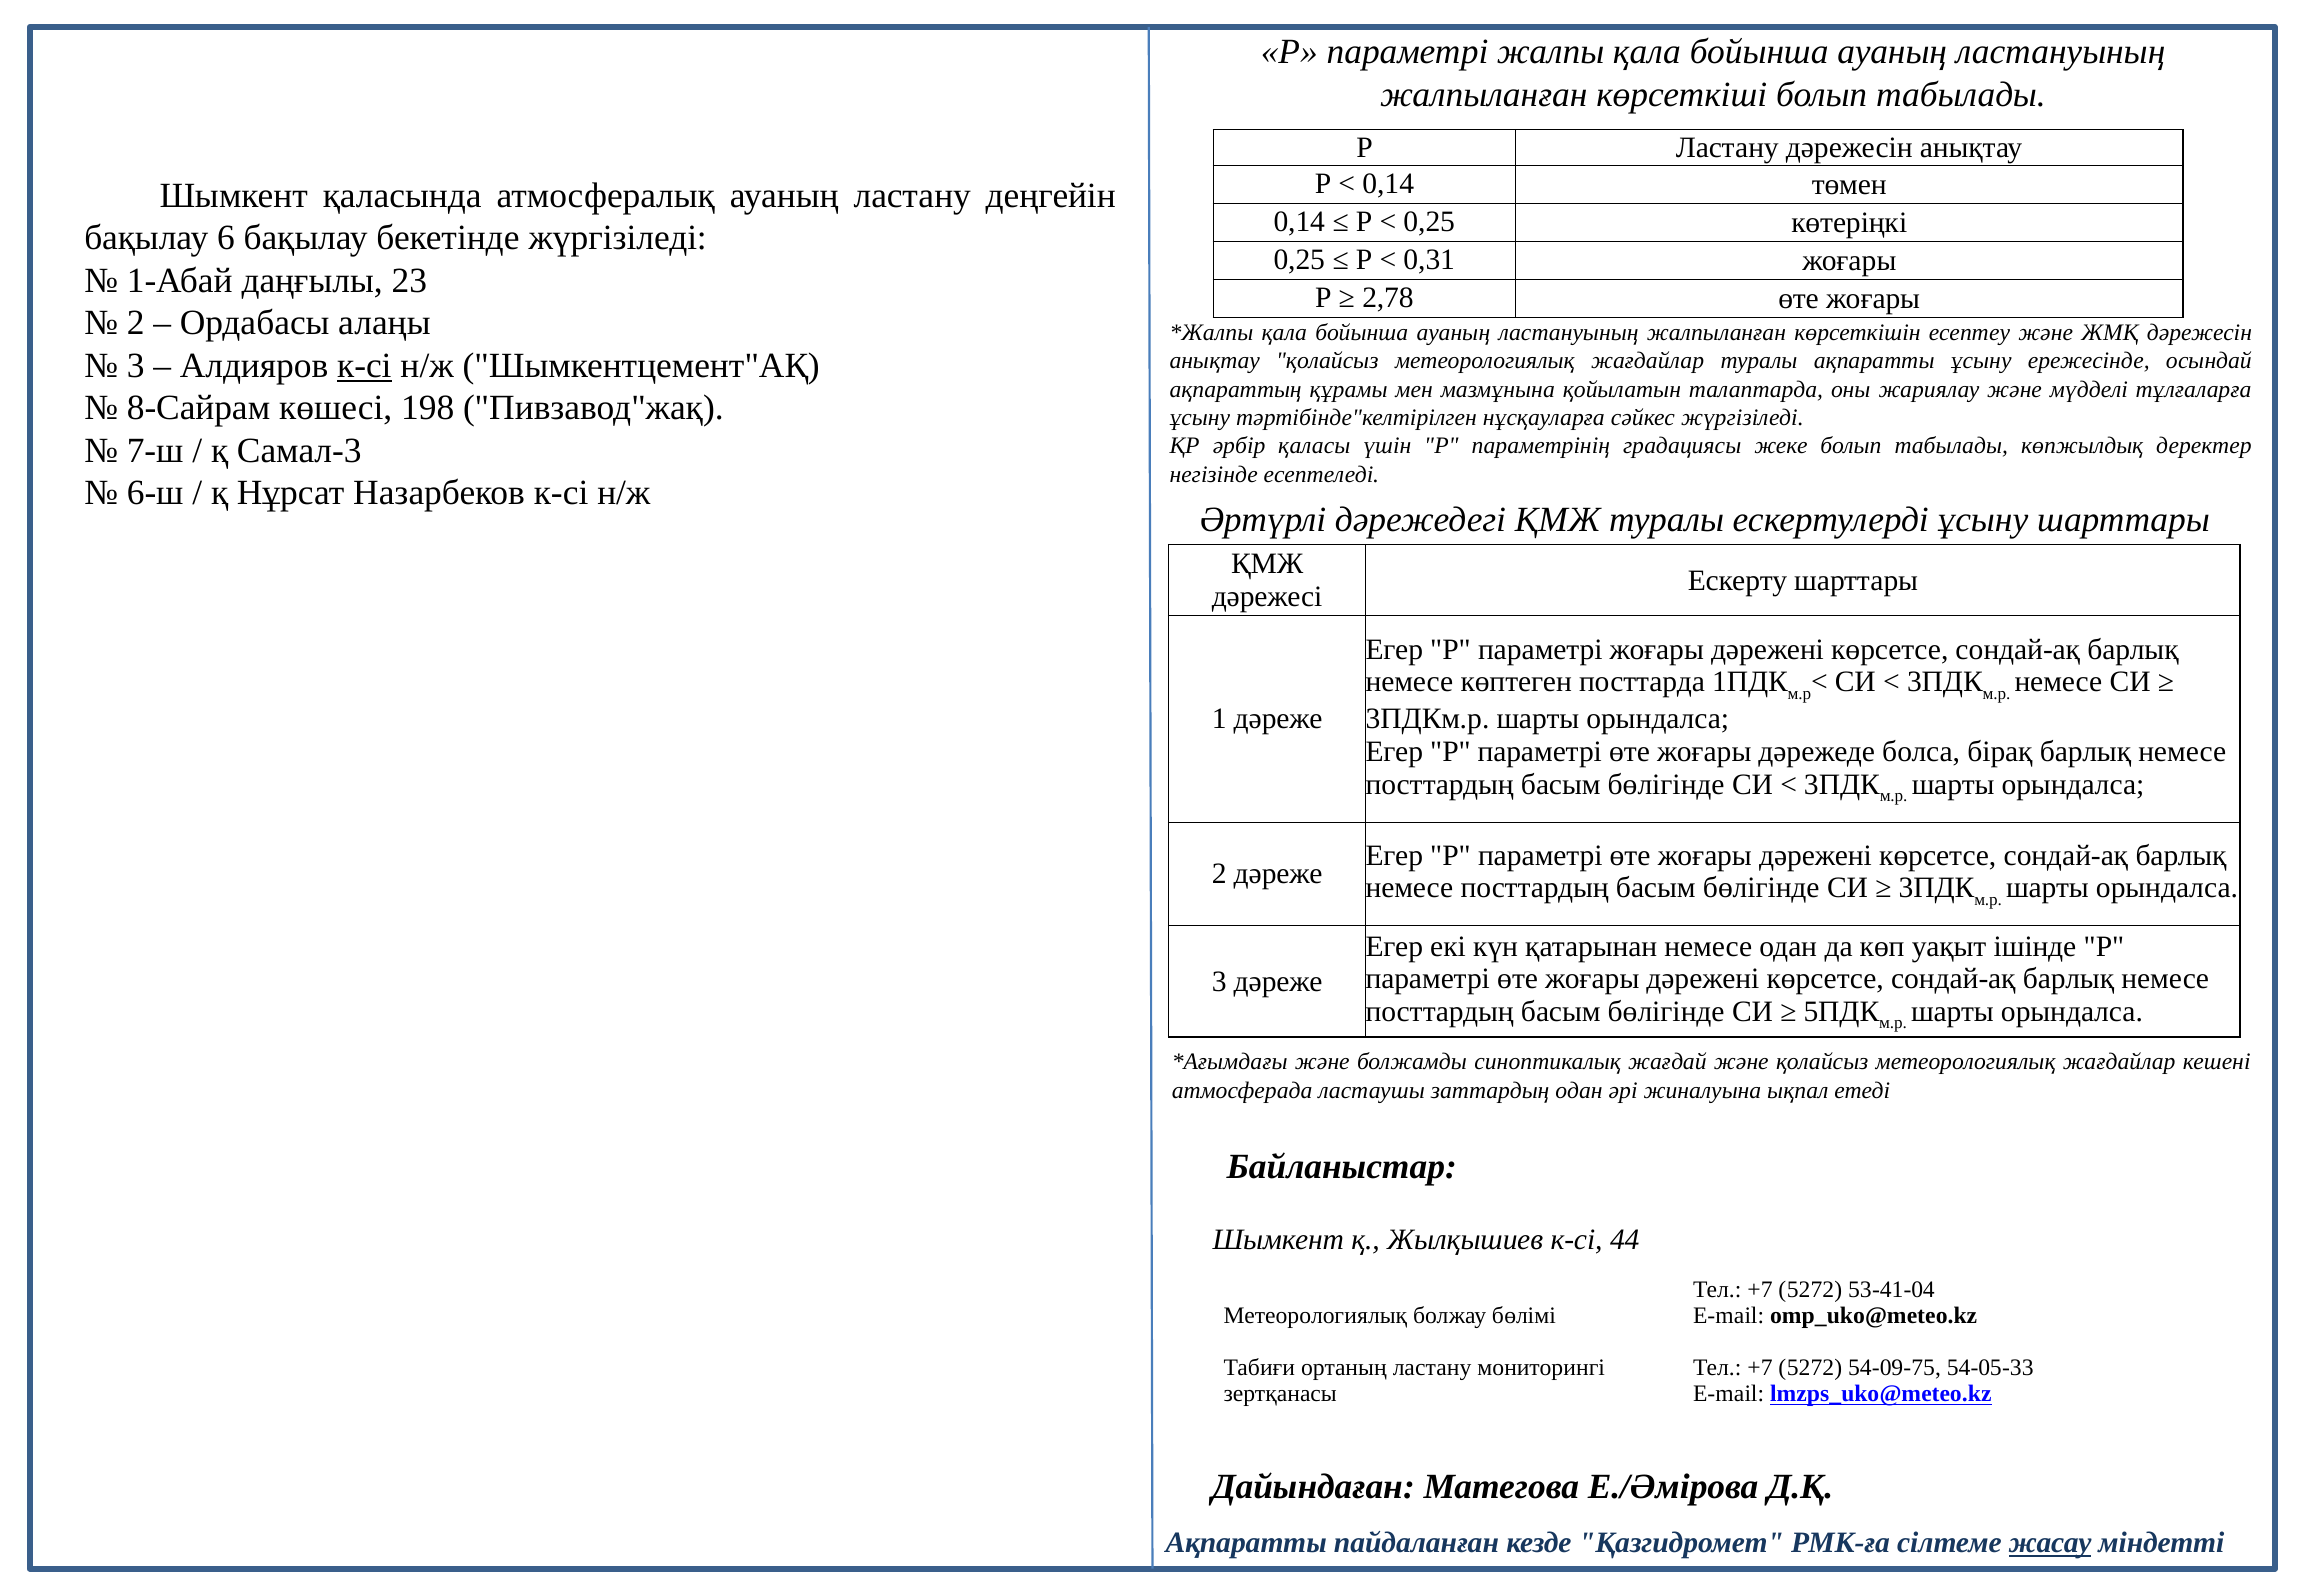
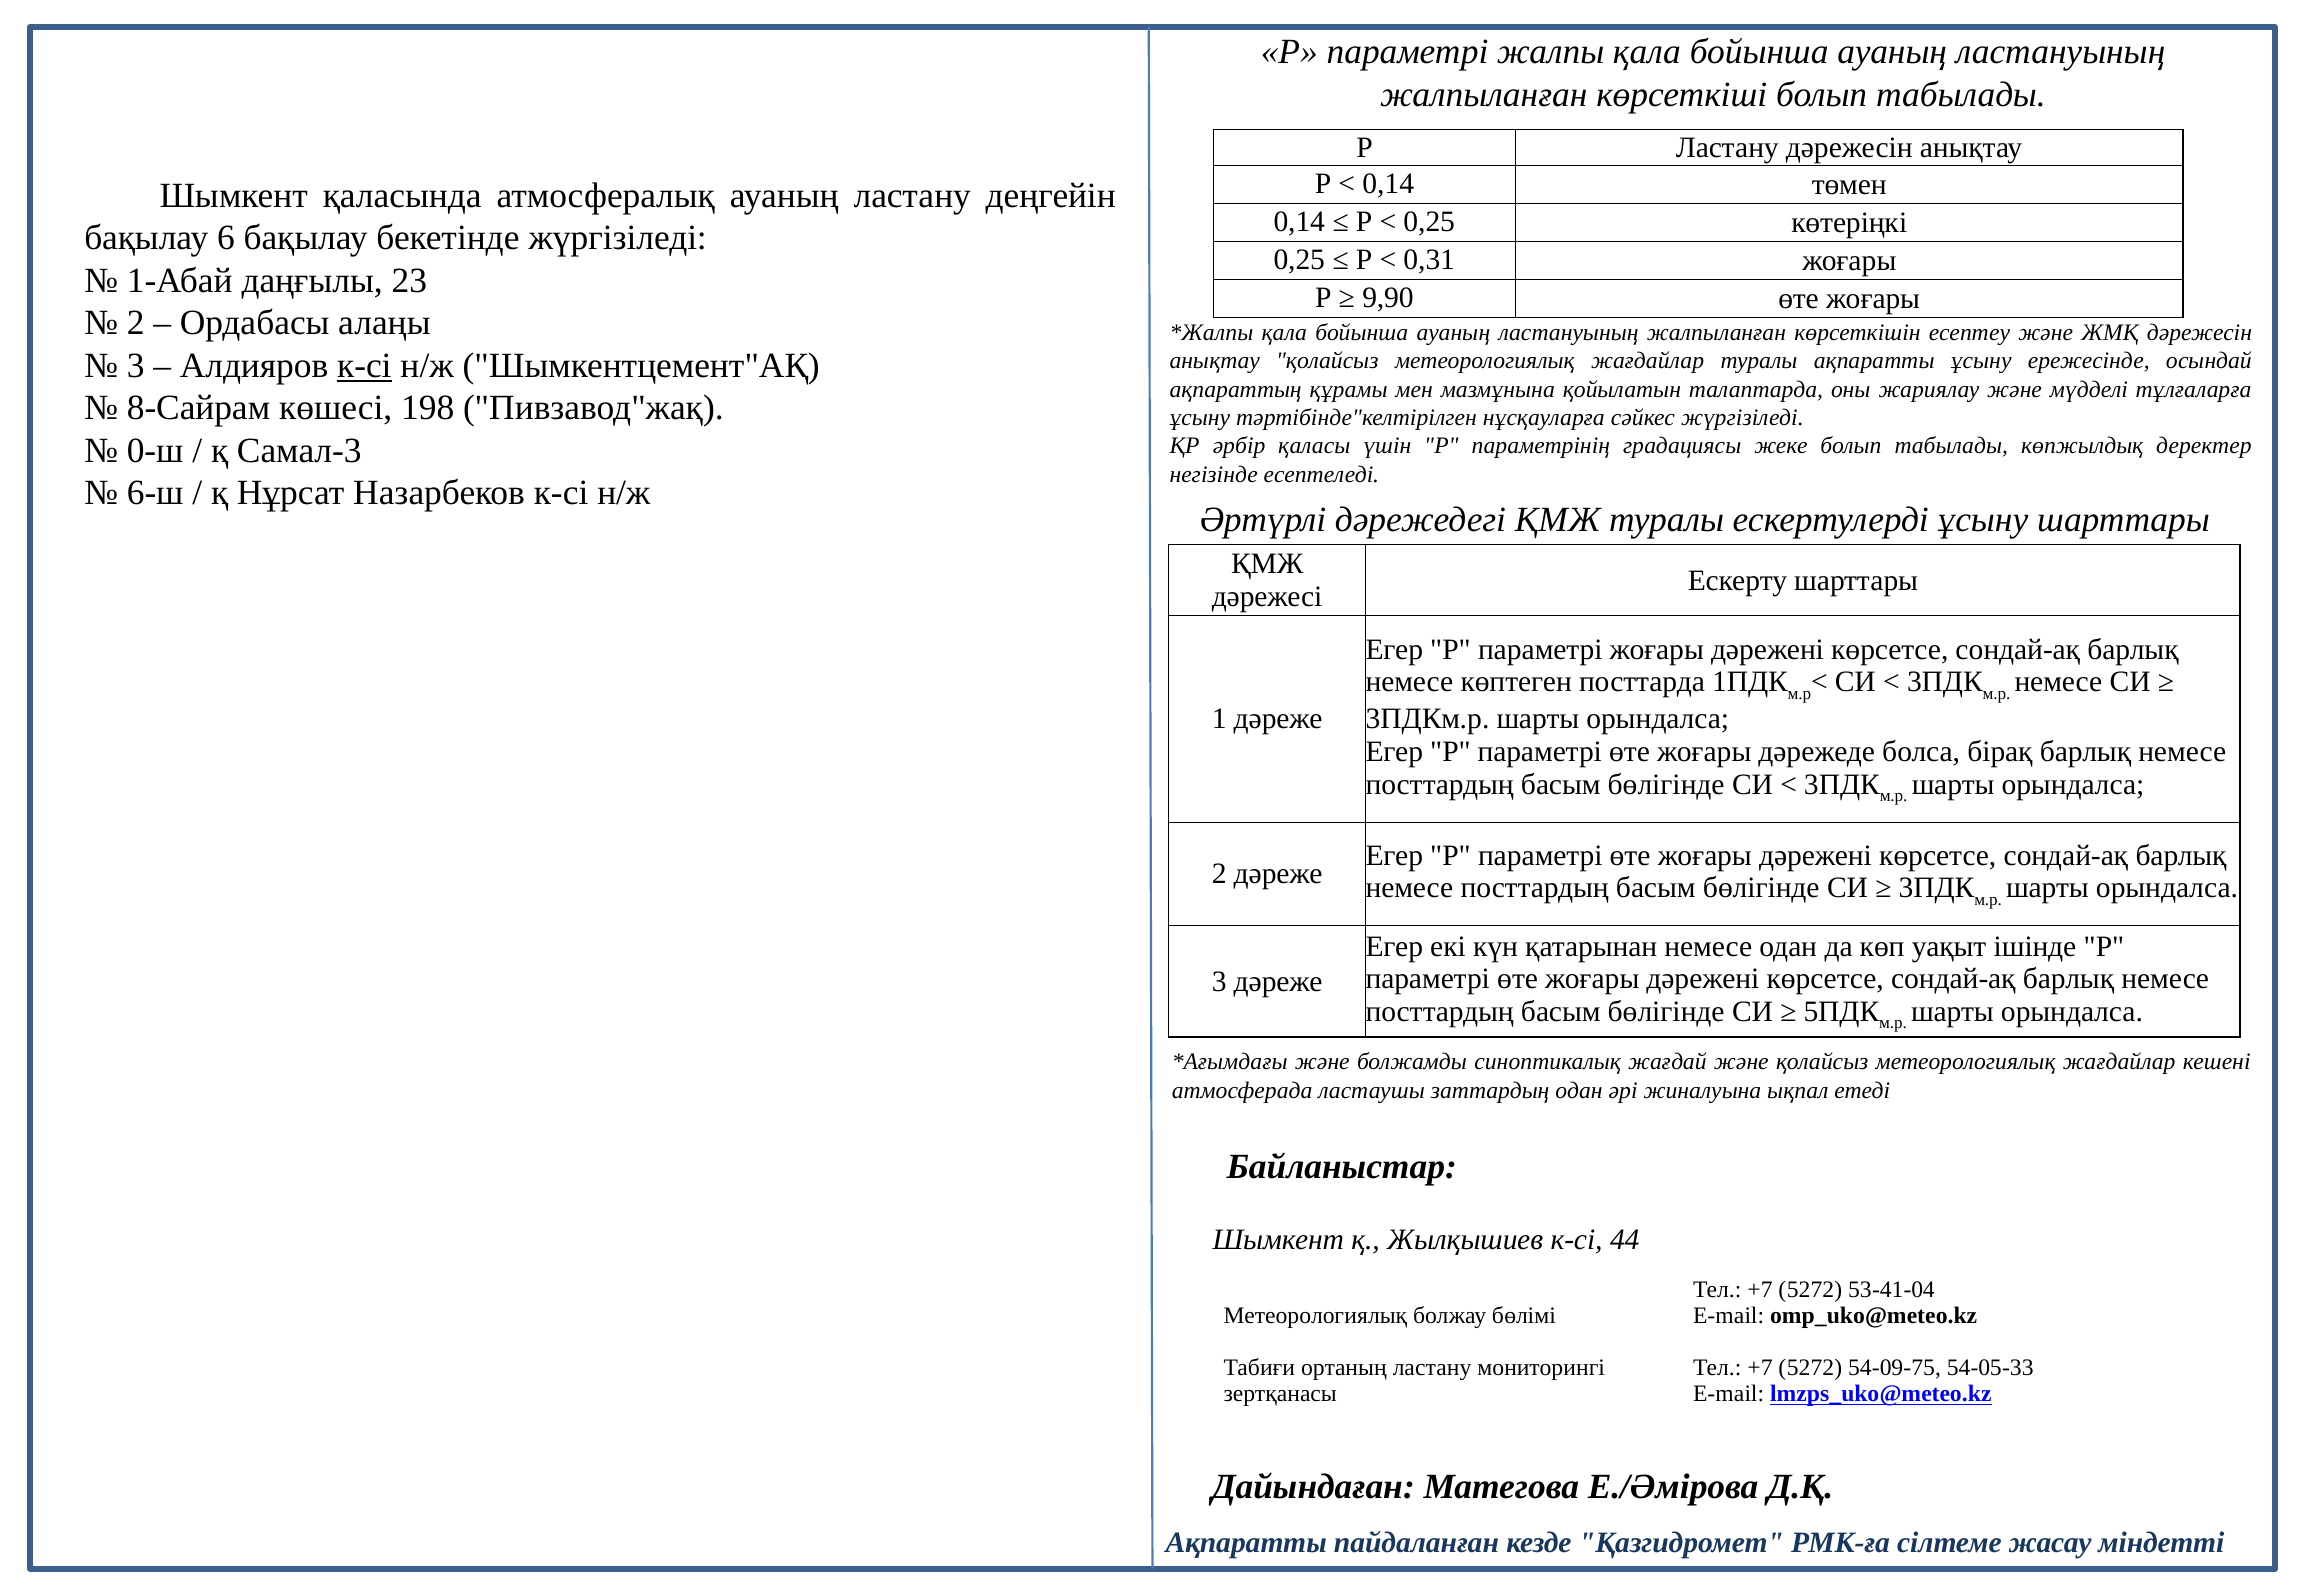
2,78: 2,78 -> 9,90 (1388, 298)
7-ш: 7-ш -> 0-ш (155, 451)
жасау underline: present -> none (2050, 1543)
